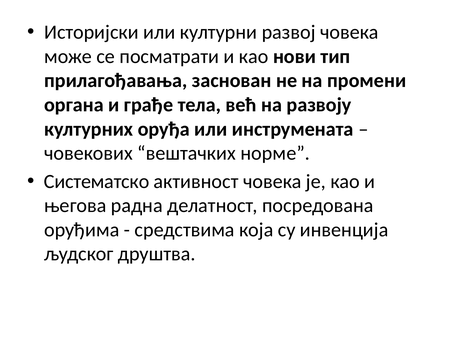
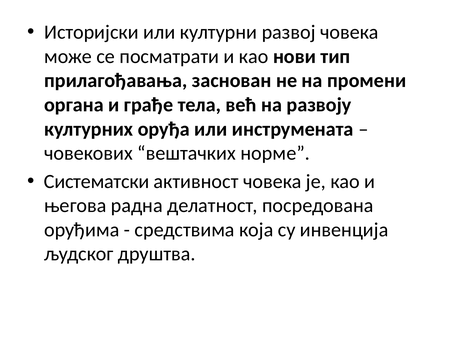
Систематско: Систематско -> Систематски (97, 181)
